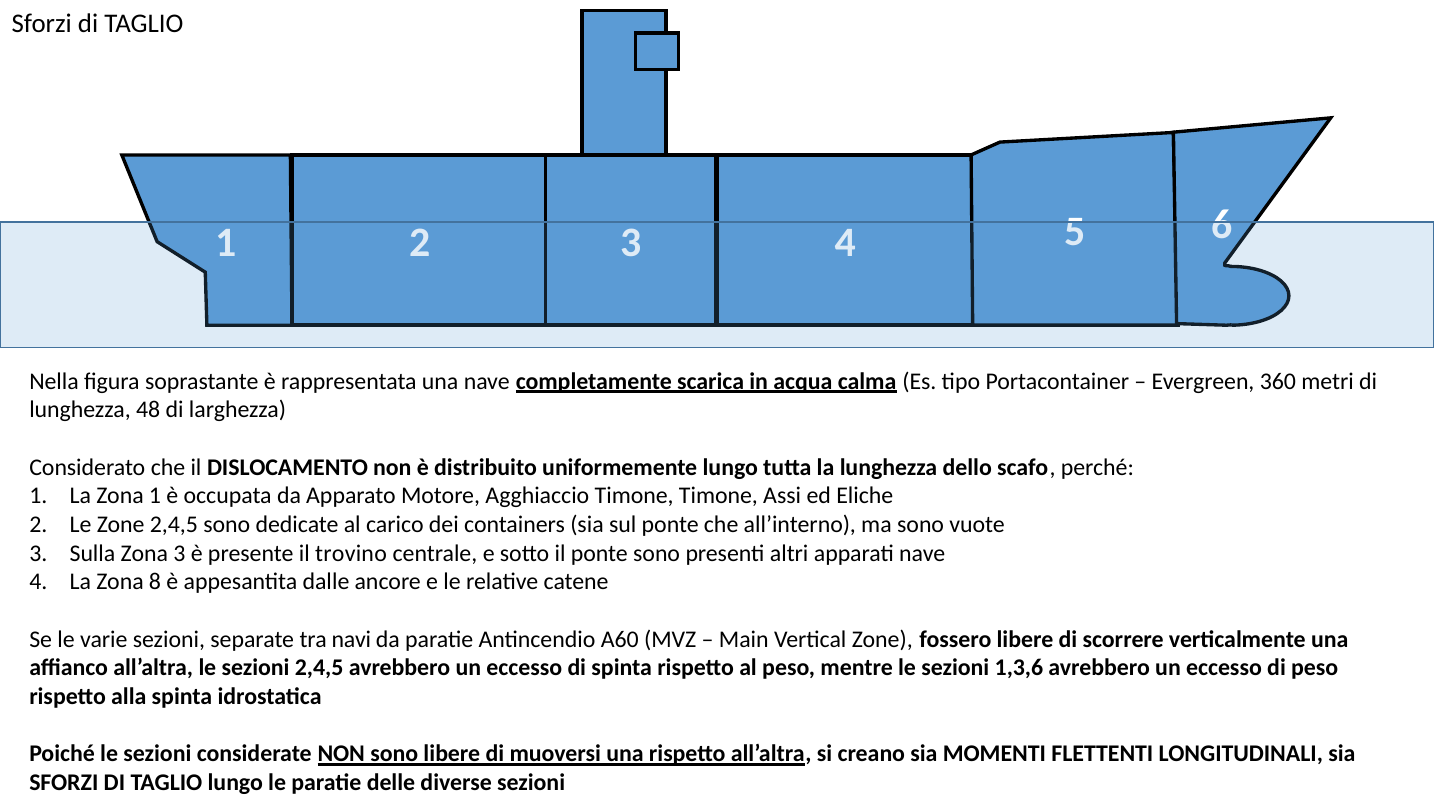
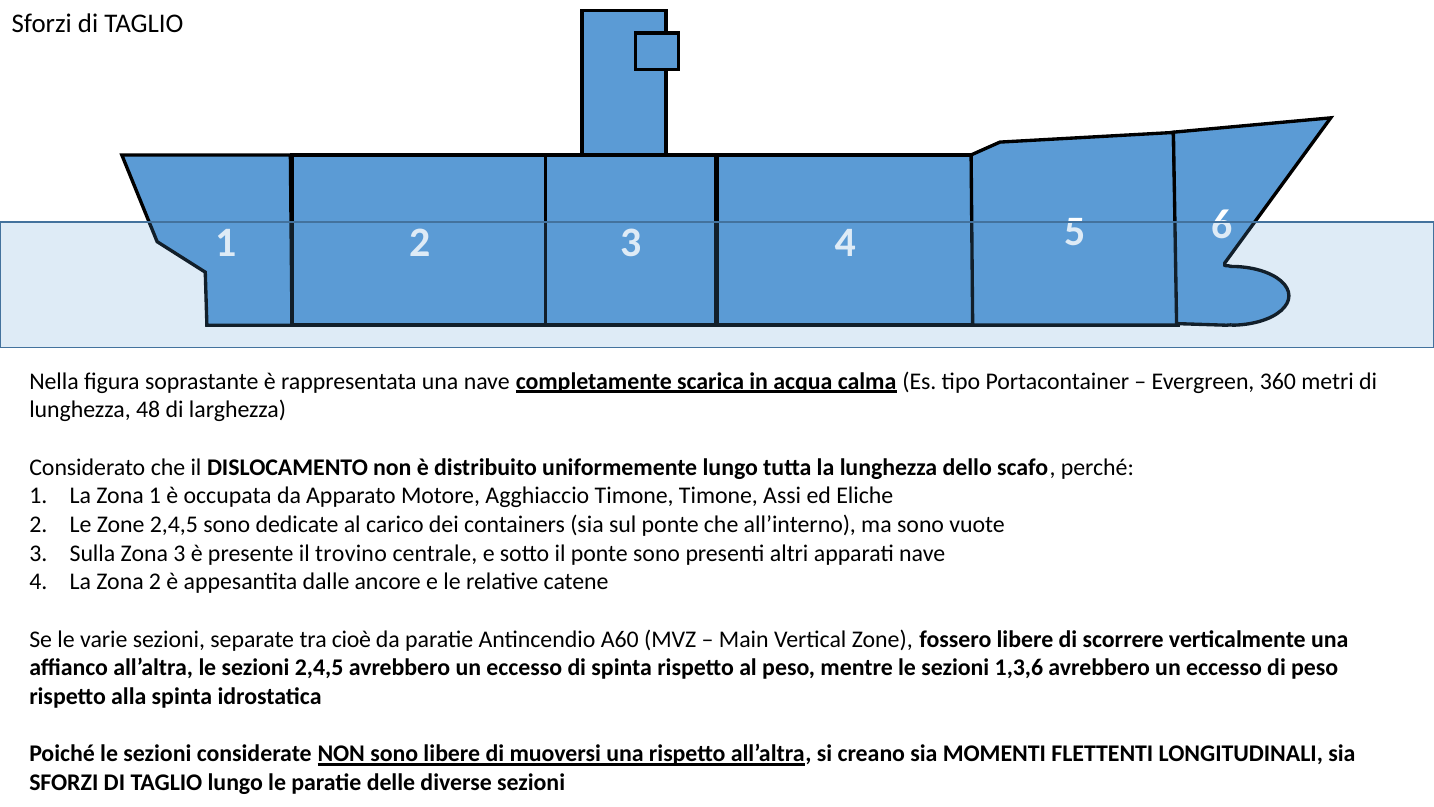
Zona 8: 8 -> 2 (155, 582)
navi: navi -> cioè (351, 639)
